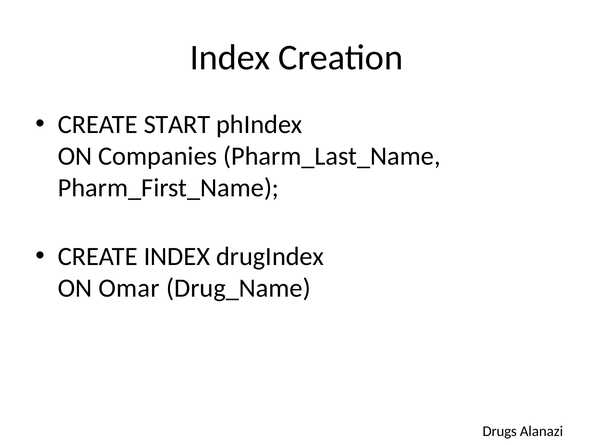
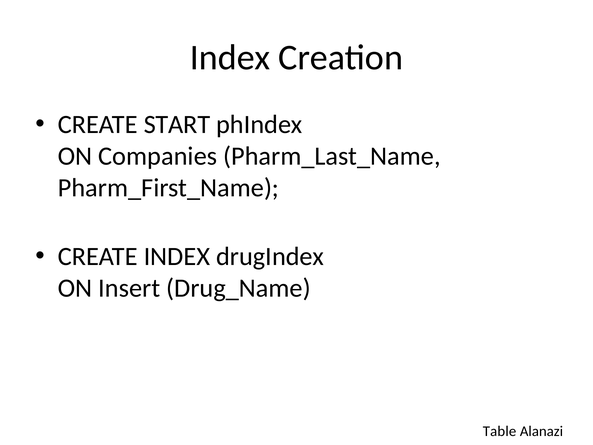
Omar: Omar -> Insert (129, 288)
Drugs: Drugs -> Table (500, 431)
